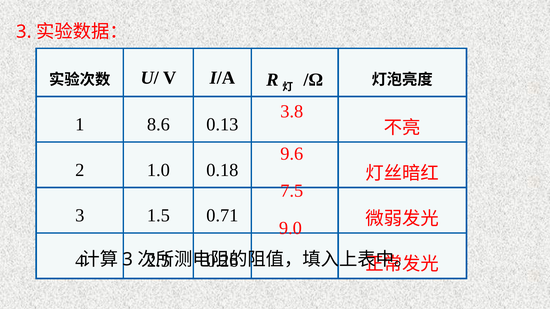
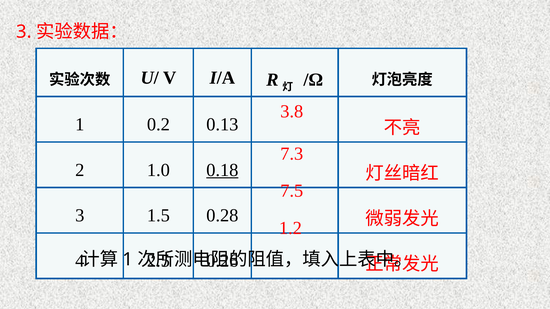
8.6: 8.6 -> 0.2 (158, 124)
9.6: 9.6 -> 7.3 (292, 153)
0.18 underline: none -> present (222, 170)
0.71: 0.71 -> 0.28 (222, 215)
9.0: 9.0 -> 1.2 (290, 228)
3: 3 -> 1 (128, 259)
